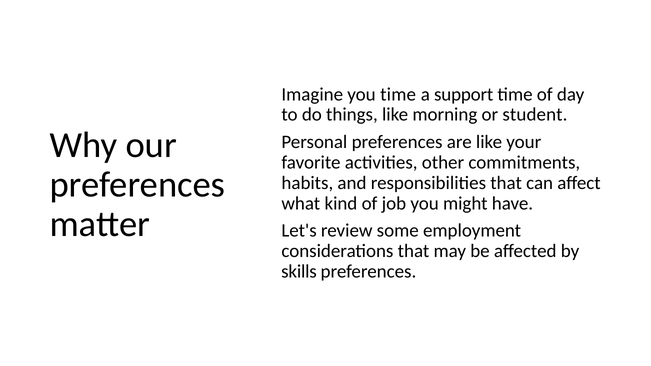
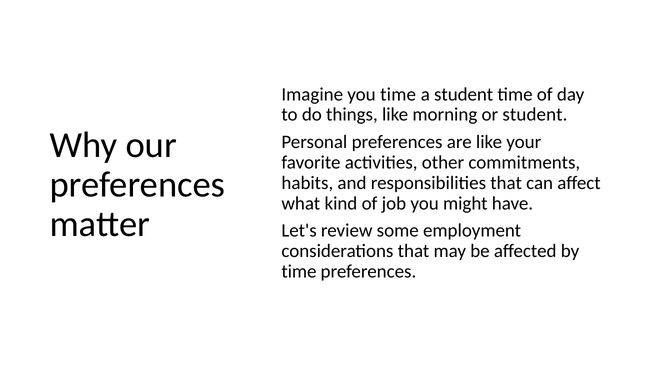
a support: support -> student (464, 94)
skills: skills -> time (299, 272)
